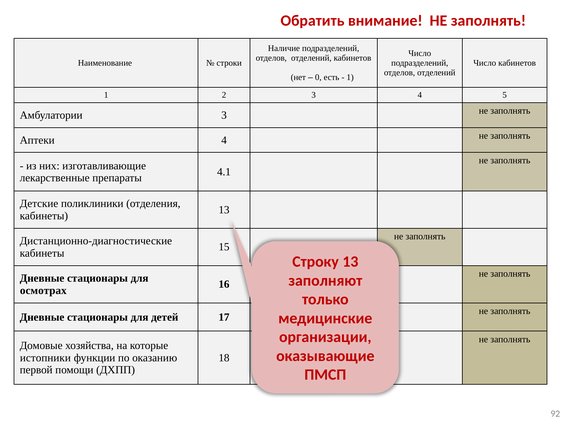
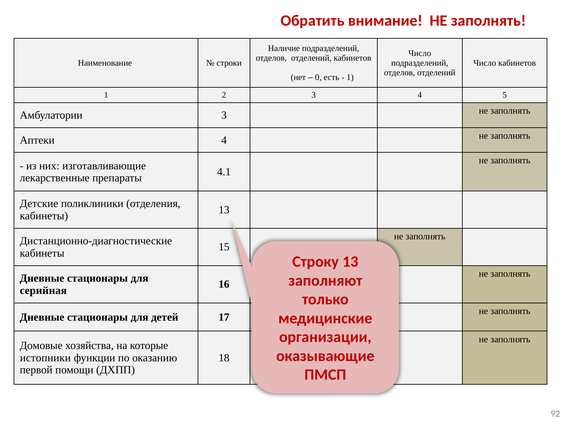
осмотрах: осмотрах -> серийная (43, 291)
